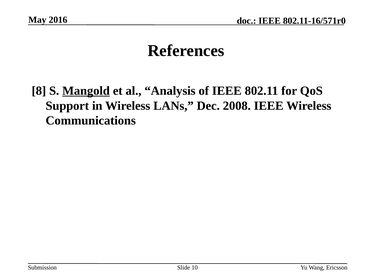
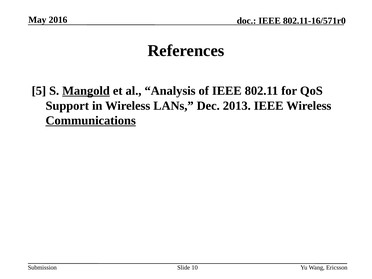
8: 8 -> 5 (39, 91)
2008: 2008 -> 2013 (237, 106)
Communications underline: none -> present (91, 121)
